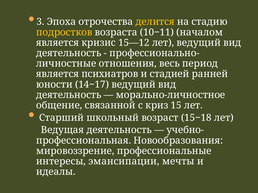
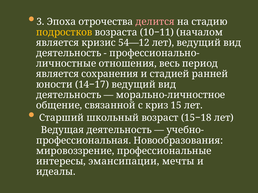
делится colour: yellow -> pink (155, 22)
15—12: 15—12 -> 54—12 (134, 43)
психиатров: психиатров -> сохранения (110, 74)
